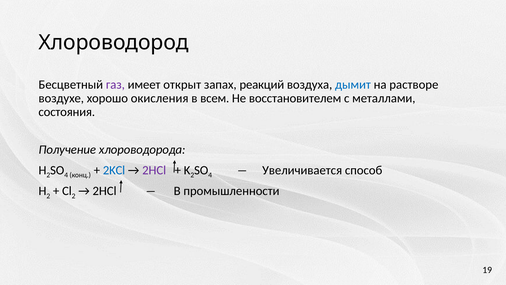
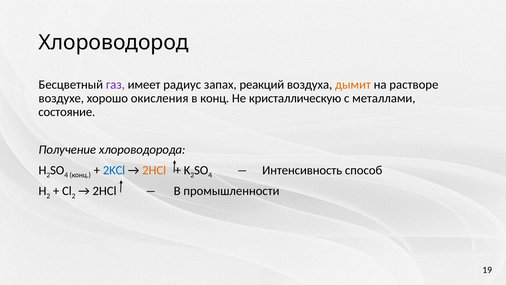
открыт: открыт -> радиус (182, 84)
дымит colour: blue -> orange (353, 84)
в всем: всем -> конц (215, 98)
восстановителем: восстановителем -> кристаллическую (295, 98)
состояния: состояния -> состояние (67, 112)
2HCl colour: purple -> orange (154, 170)
Увеличивается: Увеличивается -> Интенсивность (302, 170)
